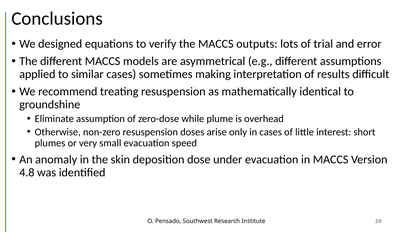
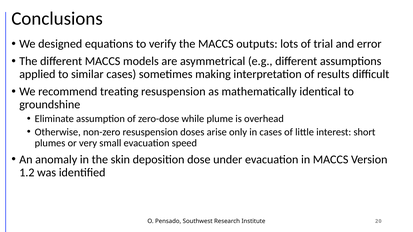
4.8: 4.8 -> 1.2 (27, 173)
